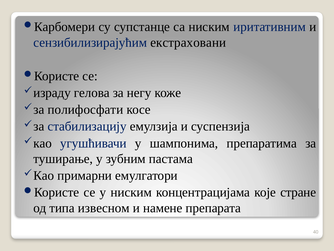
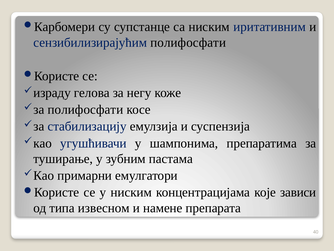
сензибилизирајућим екстраховани: екстраховани -> полифосфати (188, 42)
стране: стране -> зависи (298, 192)
